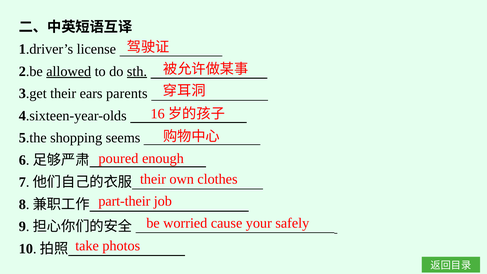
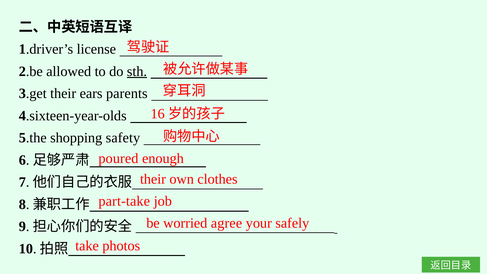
allowed underline: present -> none (69, 71)
seems: seems -> safety (123, 138)
part-their: part-their -> part-take (124, 201)
cause: cause -> agree (226, 223)
